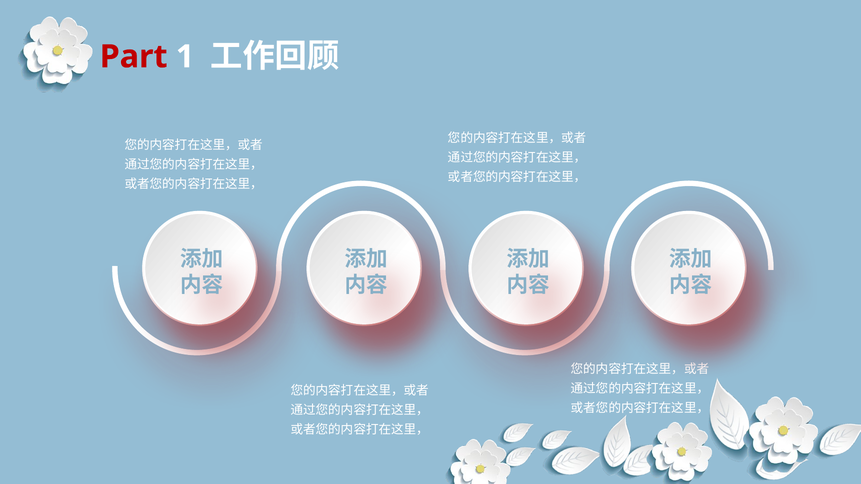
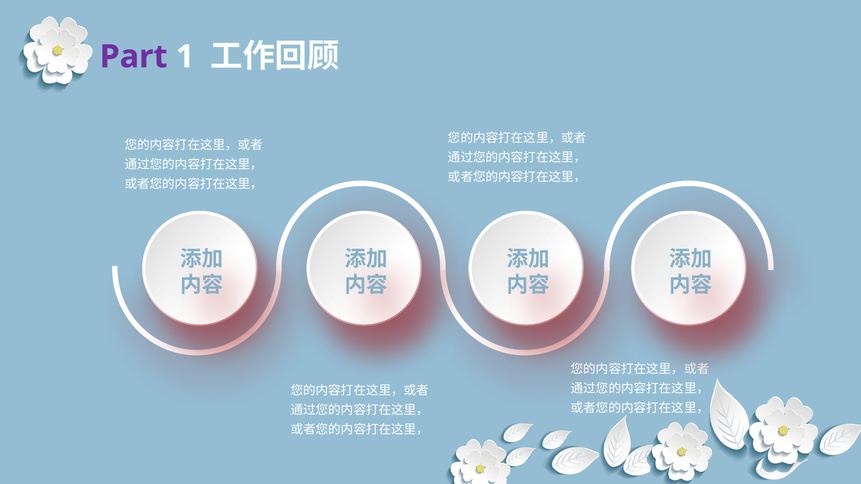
Part colour: red -> purple (134, 57)
